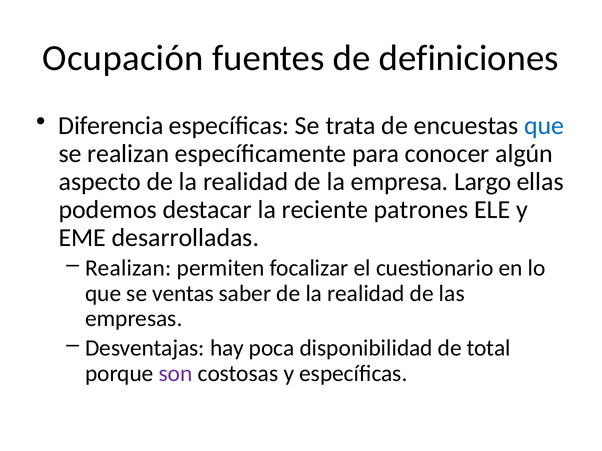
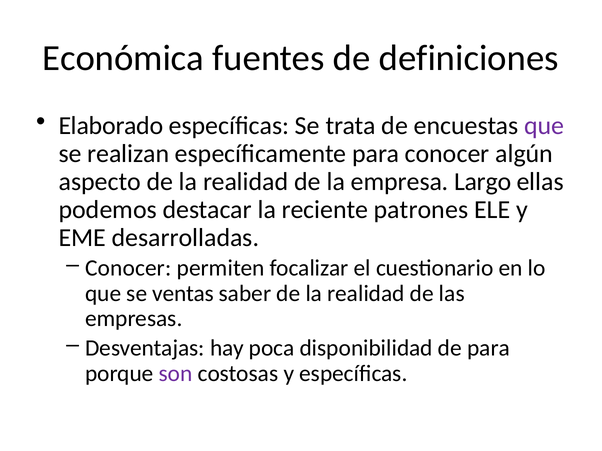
Ocupación: Ocupación -> Económica (123, 58)
Diferencia: Diferencia -> Elaborado (111, 126)
que colour: blue -> purple (544, 126)
Realizan: Realizan -> Conocer (128, 268)
de total: total -> para (489, 348)
